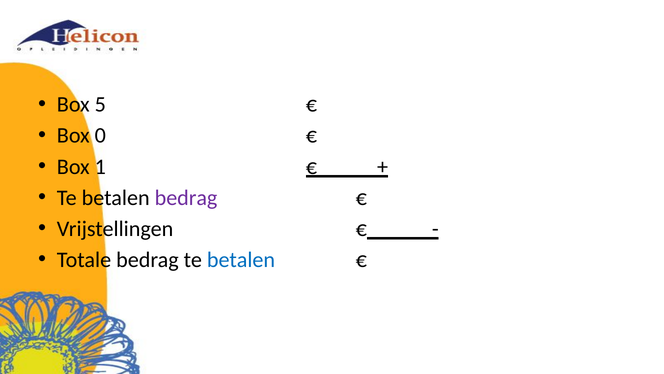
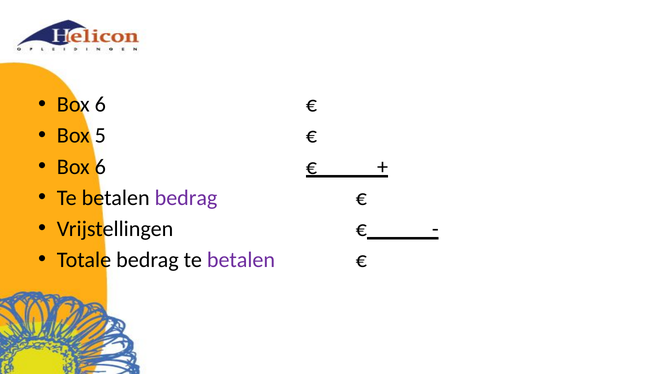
5: 5 -> 6 (100, 104)
0: 0 -> 5 (100, 135)
1: 1 -> 6 (100, 166)
betalen colour: blue -> purple (241, 259)
